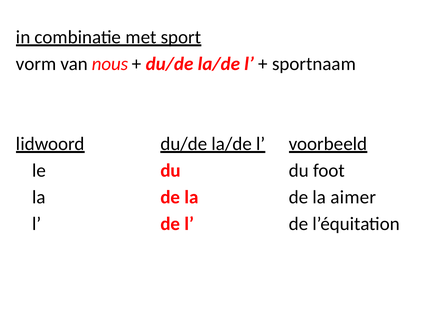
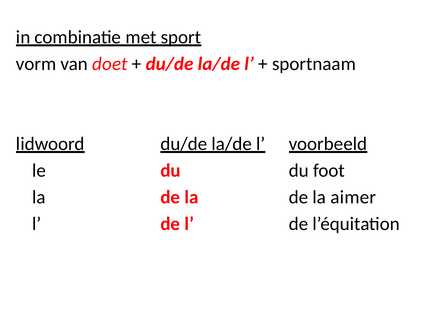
nous: nous -> doet (110, 64)
